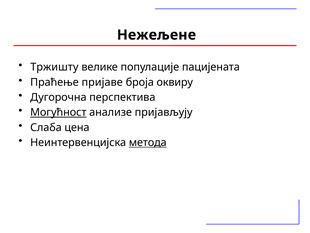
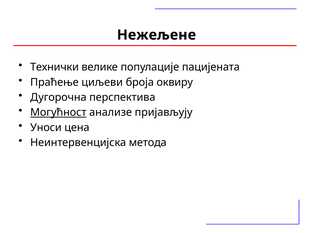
Тржишту: Тржишту -> Технички (55, 67)
пријаве: пријаве -> циљеви (102, 82)
Слаба: Слаба -> Уноси (46, 127)
метода underline: present -> none (148, 142)
